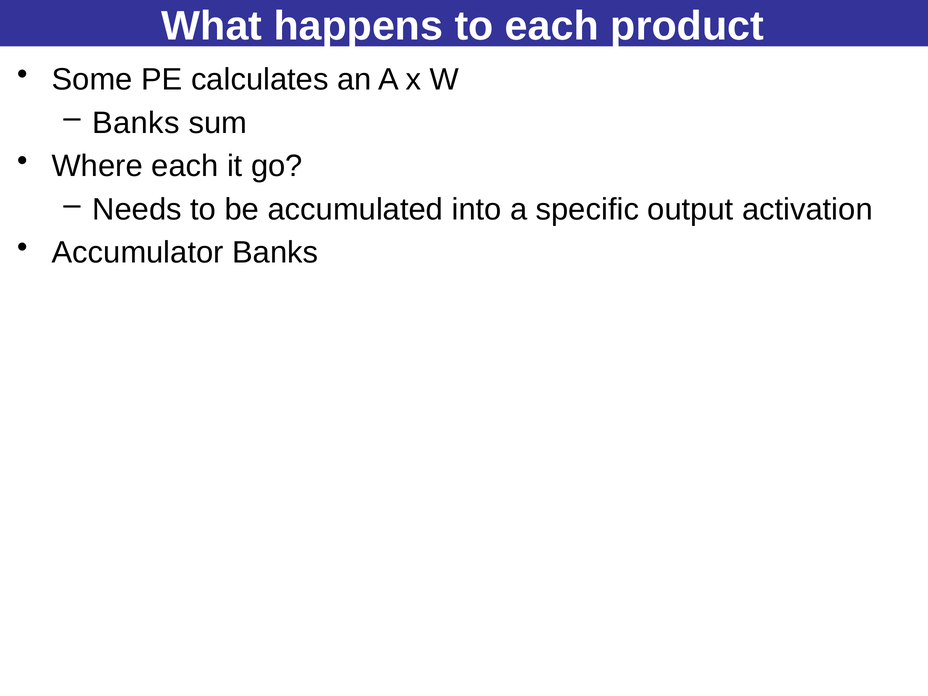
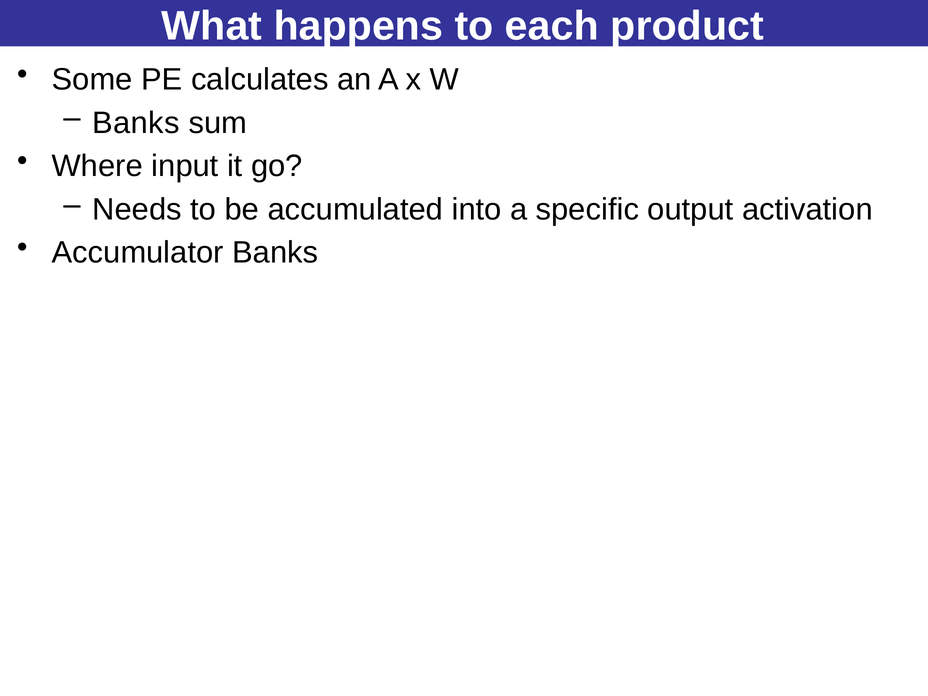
Where each: each -> input (185, 166)
